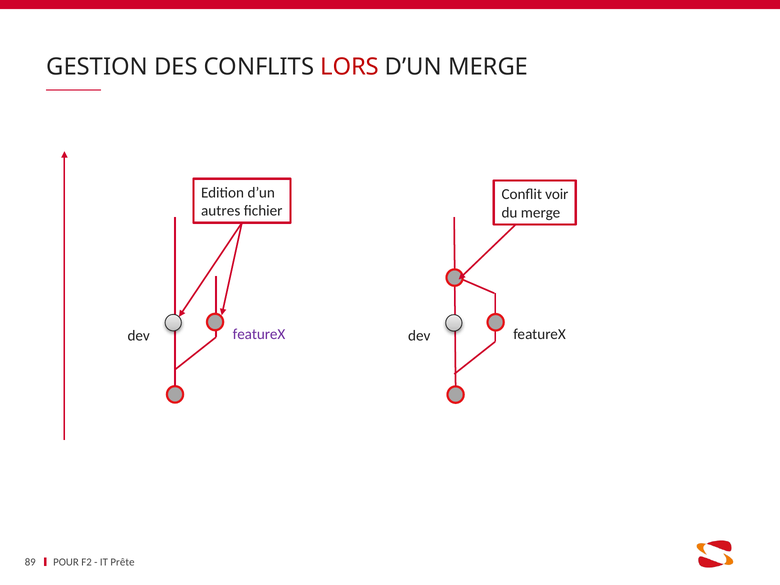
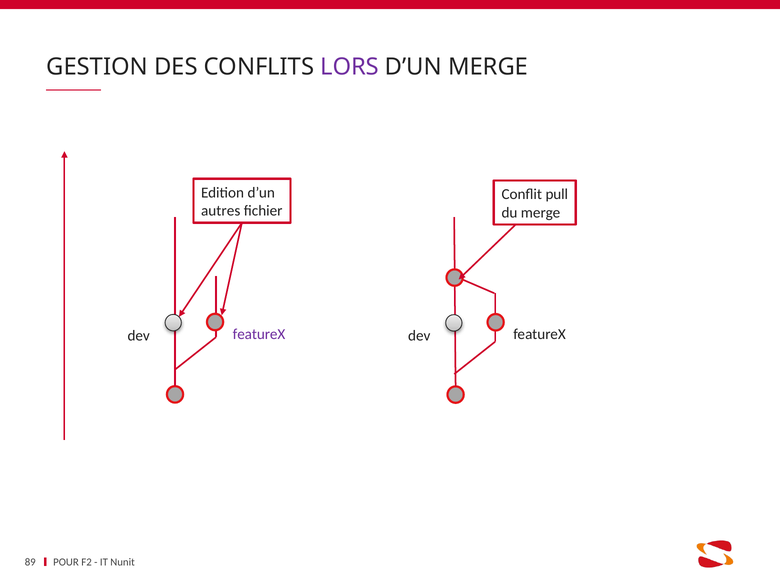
LORS colour: red -> purple (350, 67)
voir: voir -> pull (557, 194)
Prête: Prête -> Nunit (123, 562)
